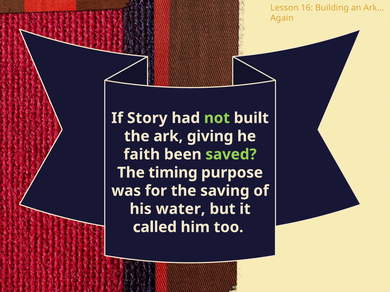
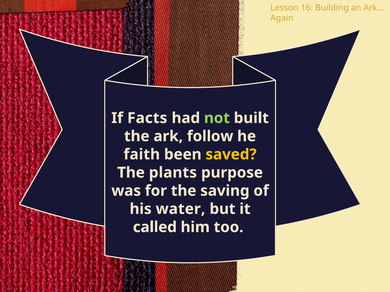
Story: Story -> Facts (147, 118)
giving: giving -> follow (210, 136)
saved colour: light green -> yellow (231, 155)
timing: timing -> plants (173, 173)
